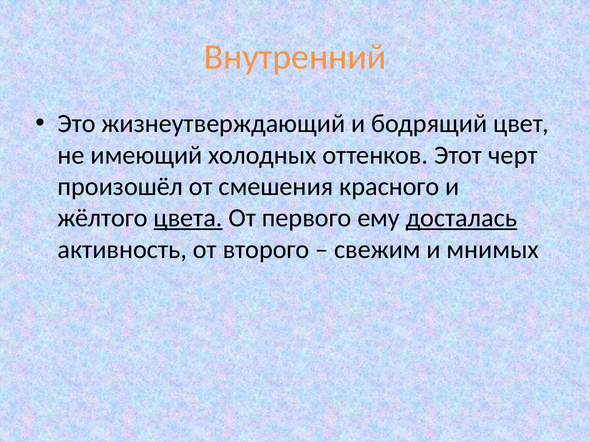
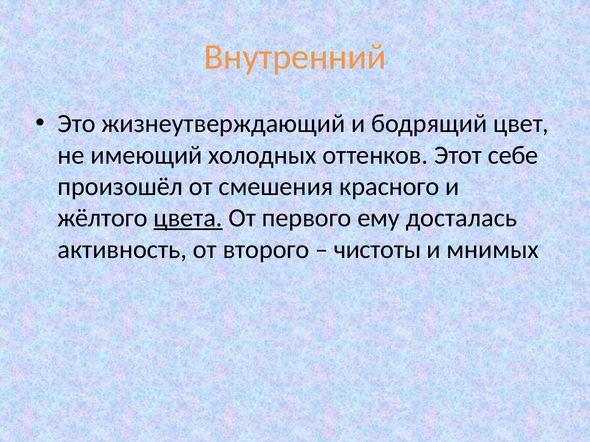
черт: черт -> себе (513, 155)
досталась underline: present -> none (461, 218)
свежим: свежим -> чистоты (377, 250)
